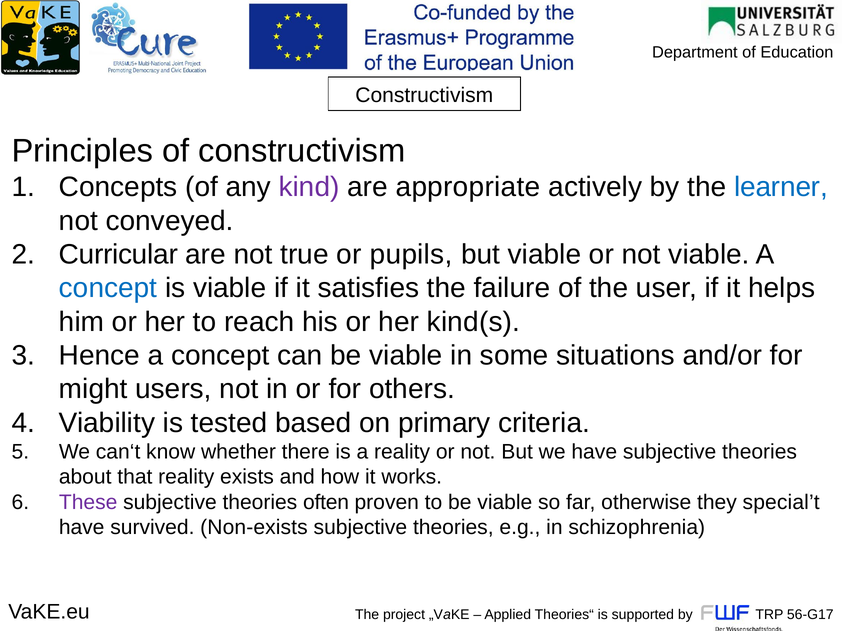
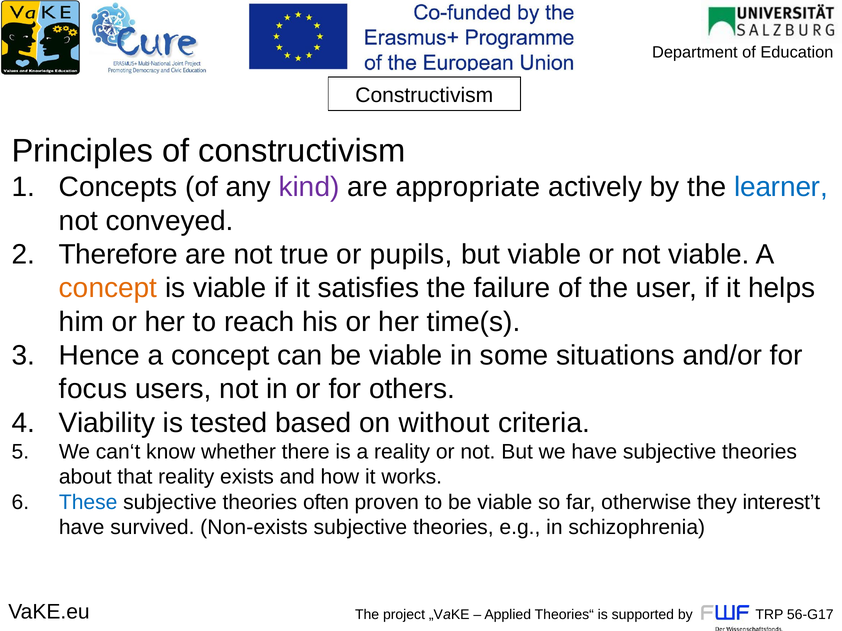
Curricular: Curricular -> Therefore (118, 255)
concept colour: blue -> orange (108, 288)
kind(s: kind(s -> time(s (474, 322)
might: might -> focus (93, 389)
primary: primary -> without (444, 423)
These colour: purple -> blue (88, 503)
special’t: special’t -> interest’t (781, 503)
